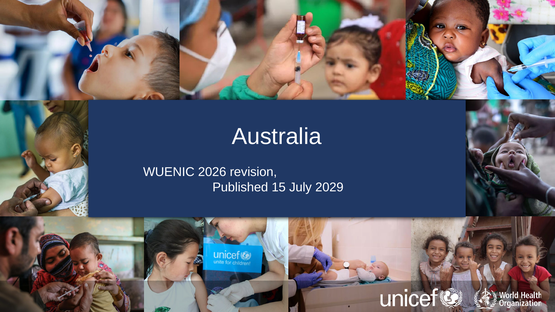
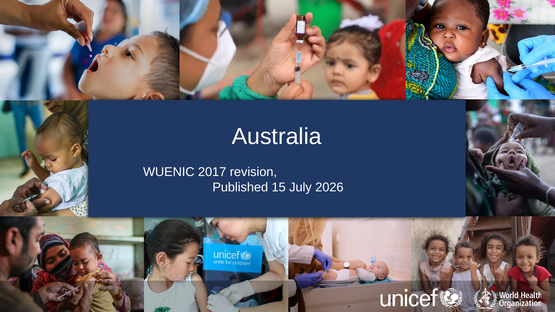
2026: 2026 -> 2017 (212, 172)
2029: 2029 -> 2026 (329, 187)
